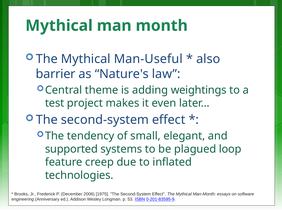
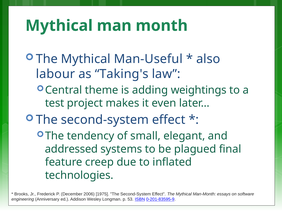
barrier: barrier -> labour (56, 74)
Nature's: Nature's -> Taking's (122, 74)
supported: supported -> addressed (71, 149)
loop: loop -> final (230, 149)
